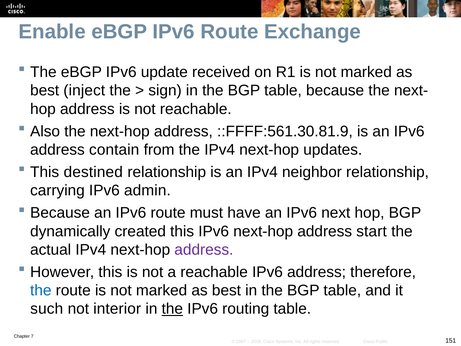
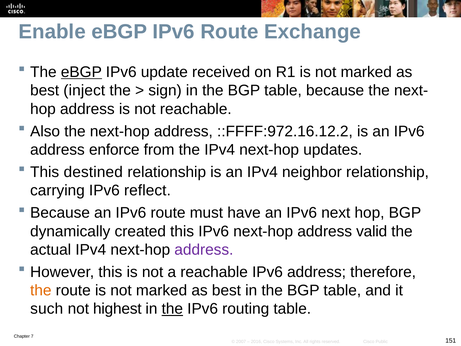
eBGP underline: none -> present (81, 72)
::FFFF:561.30.81.9: ::FFFF:561.30.81.9 -> ::FFFF:972.16.12.2 (285, 131)
contain: contain -> enforce (114, 150)
admin: admin -> reflect (147, 190)
start: start -> valid (372, 231)
the colour: blue -> orange (41, 290)
interior: interior -> highest (117, 309)
